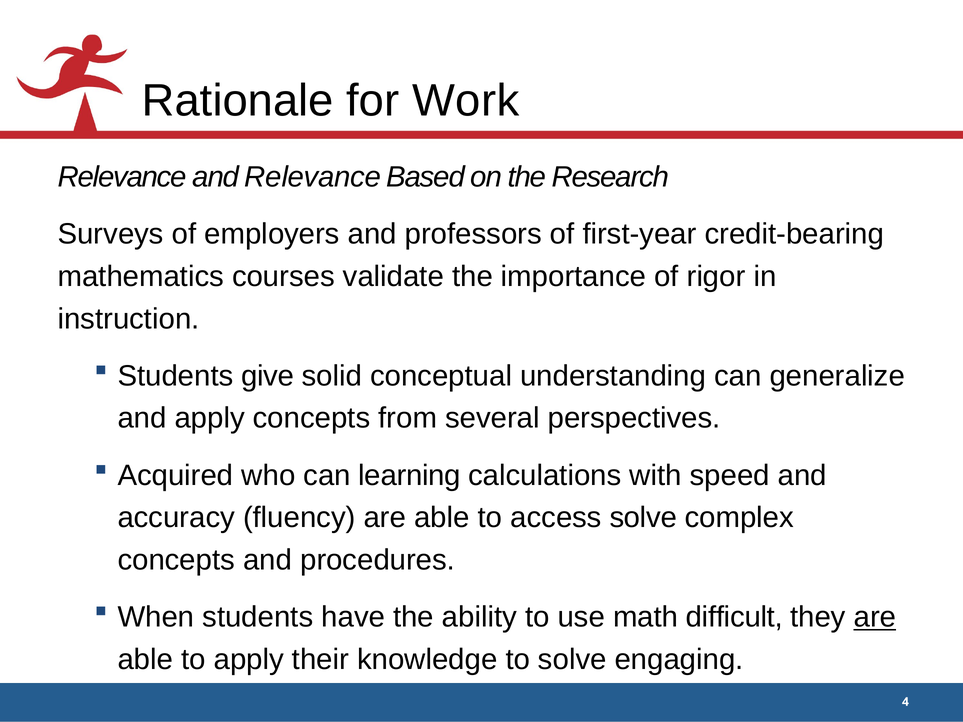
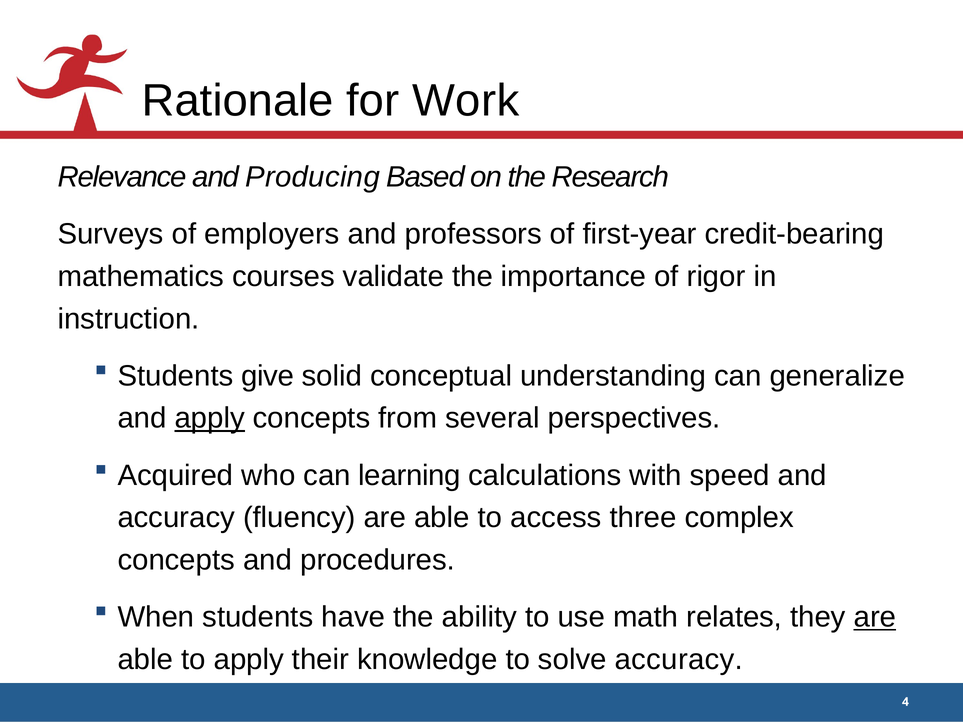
and Relevance: Relevance -> Producing (313, 177)
apply underline: none -> present (210, 418)
access solve: solve -> three (643, 518)
difficult: difficult -> relates (734, 617)
solve engaging: engaging -> accuracy (679, 660)
